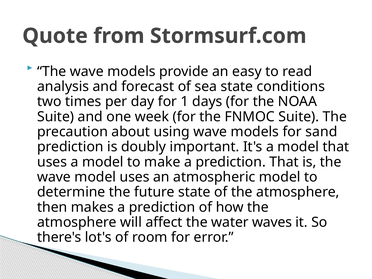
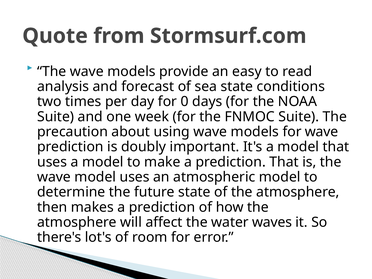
1: 1 -> 0 (185, 102)
for sand: sand -> wave (322, 132)
